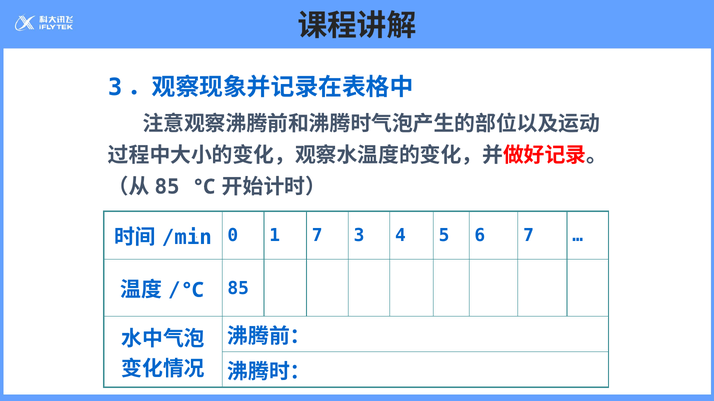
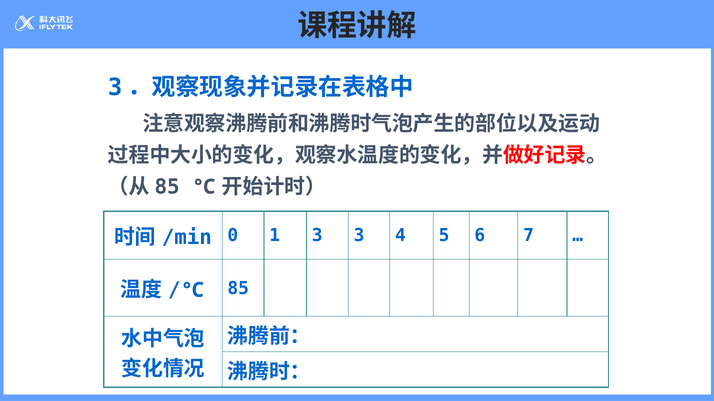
1 7: 7 -> 3 (317, 236)
